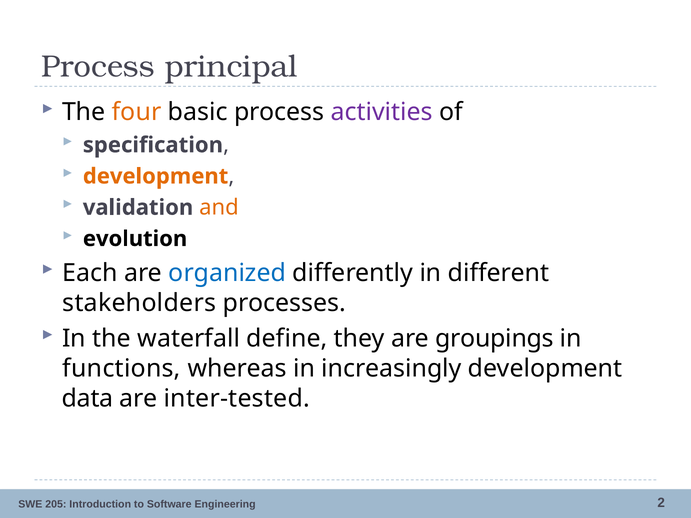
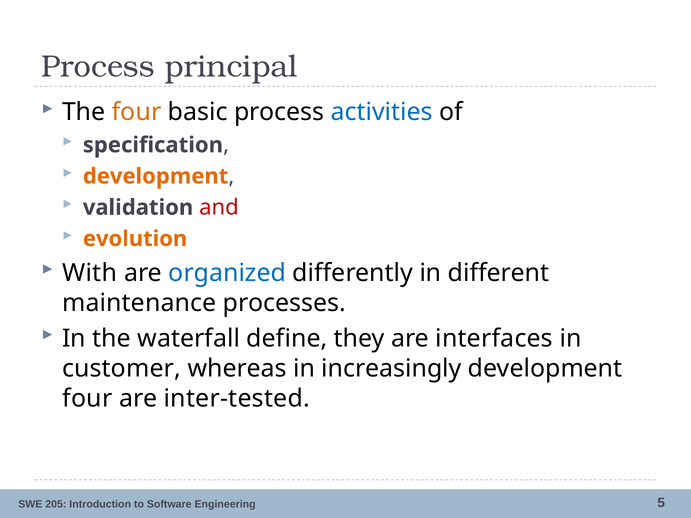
activities colour: purple -> blue (382, 112)
and colour: orange -> red (219, 208)
evolution colour: black -> orange (135, 239)
Each: Each -> With (90, 273)
stakeholders: stakeholders -> maintenance (139, 303)
groupings: groupings -> interfaces (494, 339)
functions: functions -> customer (122, 369)
data: data -> four (87, 399)
2: 2 -> 5 (661, 503)
